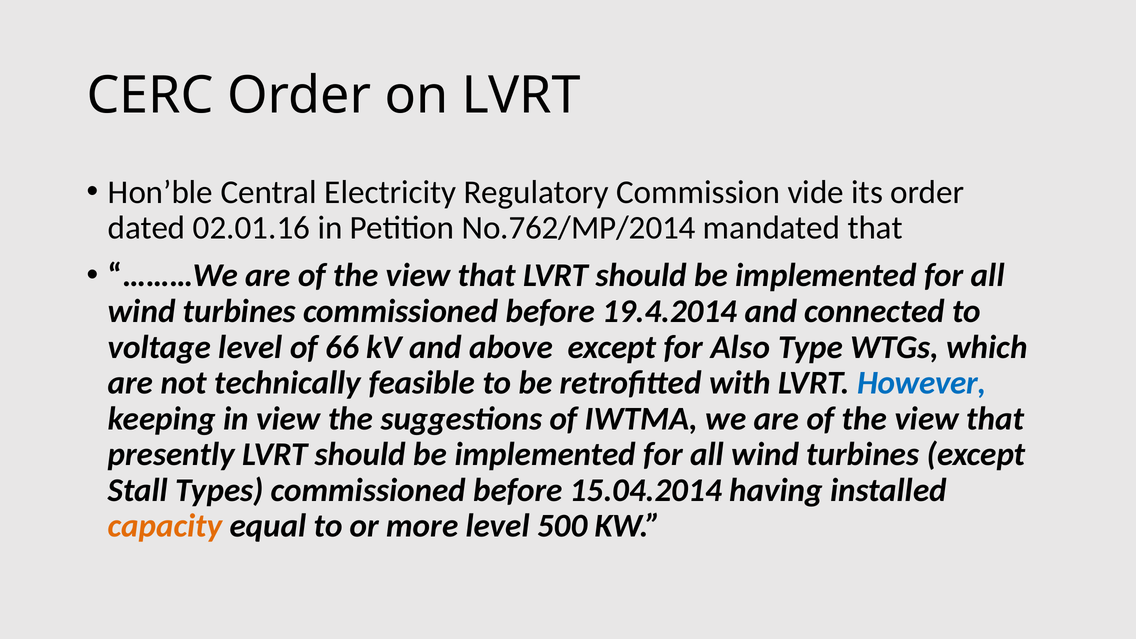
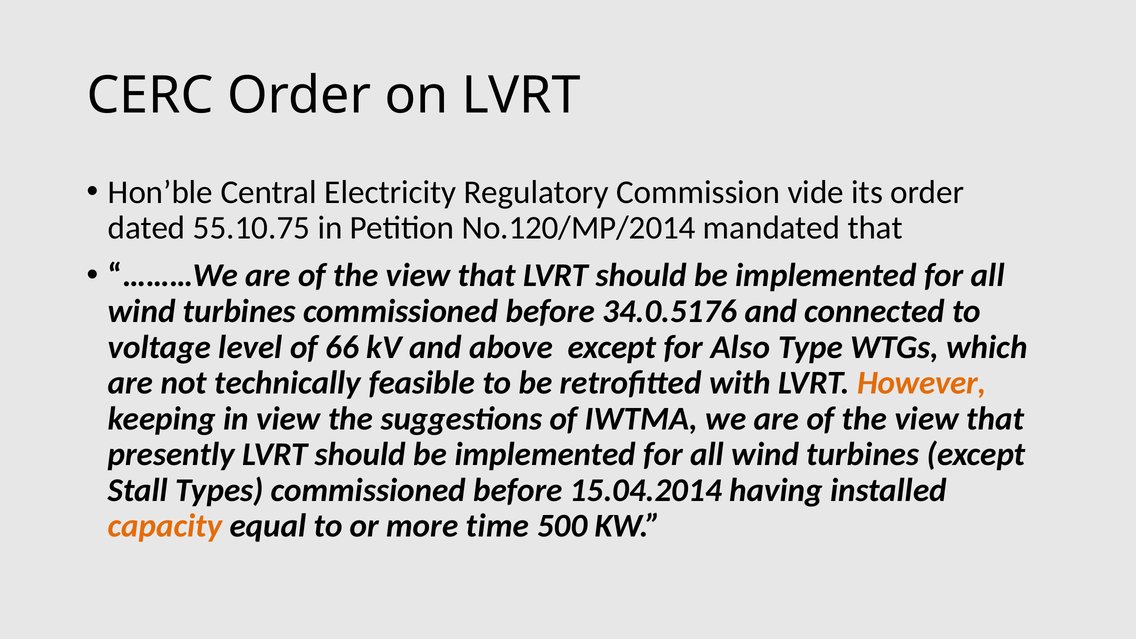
02.01.16: 02.01.16 -> 55.10.75 (251, 228)
No.762/MP/2014: No.762/MP/2014 -> No.120/MP/2014 (579, 228)
19.4.2014: 19.4.2014 -> 34.0.5176 (670, 311)
However colour: blue -> orange (922, 383)
more level: level -> time (498, 526)
